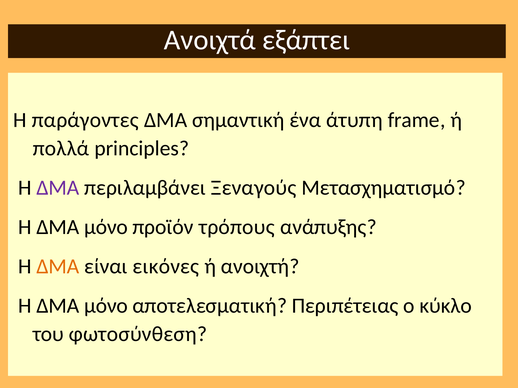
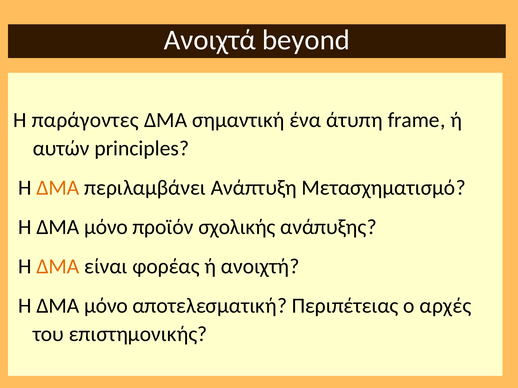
εξάπτει: εξάπτει -> beyond (306, 40)
πολλά: πολλά -> αυτών (61, 149)
ΔΜΑ colour: purple -> orange (58, 188)
Ξεναγούς: Ξεναγούς -> Ανάπτυξη (254, 188)
τρόπους: τρόπους -> σχολικής (237, 227)
εικόνες: εικόνες -> φορέας (166, 267)
κύκλο: κύκλο -> αρχές (446, 306)
φωτοσύνθεση: φωτοσύνθεση -> επιστημονικής (138, 335)
